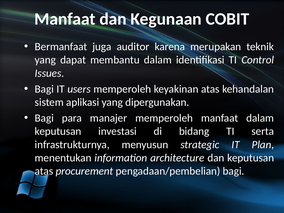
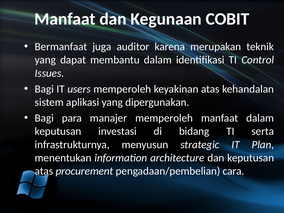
pengadaan/pembelian bagi: bagi -> cara (234, 171)
